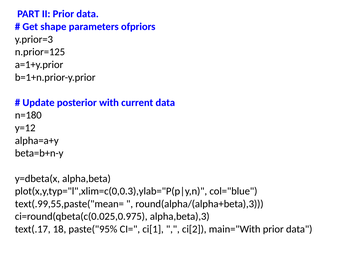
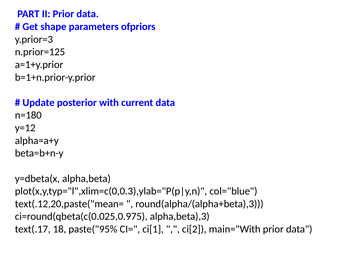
text(.99,55,paste("mean=: text(.99,55,paste("mean= -> text(.12,20,paste("mean= (69, 204)
